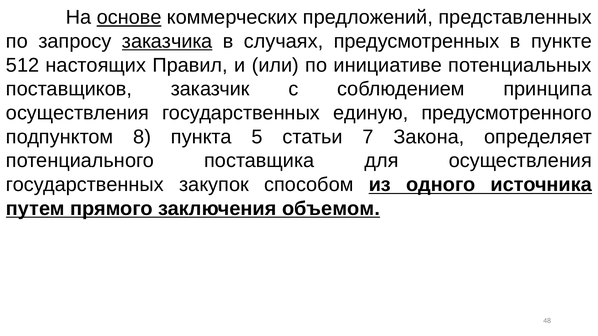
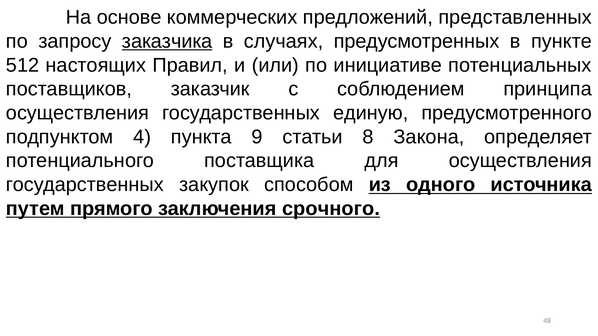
основе underline: present -> none (129, 17)
8: 8 -> 4 (142, 137)
5: 5 -> 9 (257, 137)
7: 7 -> 8 (368, 137)
объемом: объемом -> срочного (331, 209)
